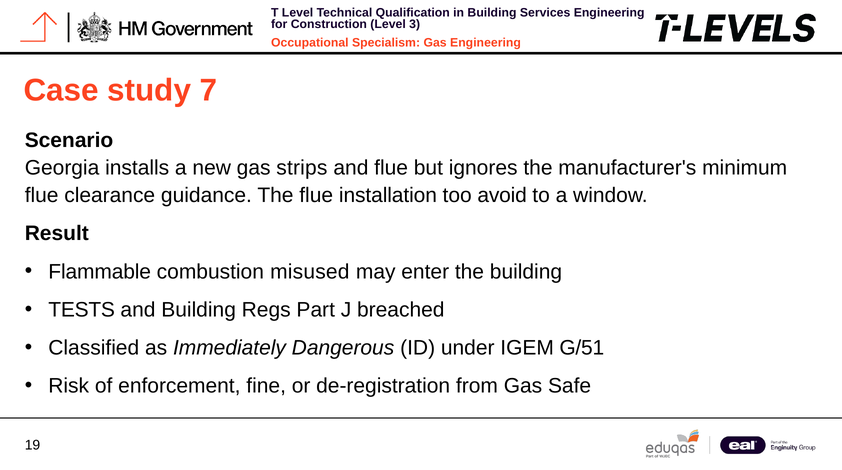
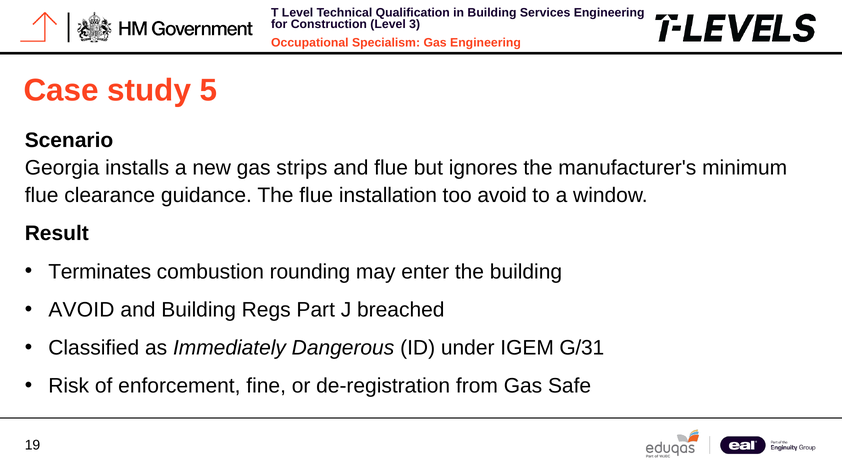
7: 7 -> 5 (209, 90)
Flammable: Flammable -> Terminates (100, 272)
misused: misused -> rounding (310, 272)
TESTS: TESTS -> AVOID (81, 310)
G/51: G/51 -> G/31 (582, 348)
